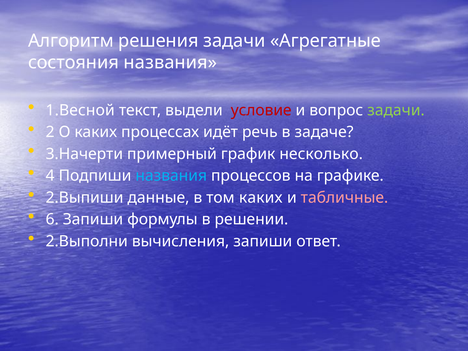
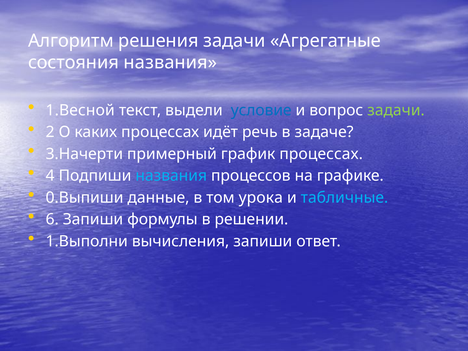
условие colour: red -> blue (261, 110)
график несколько: несколько -> процессах (321, 154)
2.Выпиши: 2.Выпиши -> 0.Выпиши (85, 198)
том каких: каких -> урока (261, 198)
табличные colour: pink -> light blue (344, 198)
2.Выполни: 2.Выполни -> 1.Выполни (87, 241)
